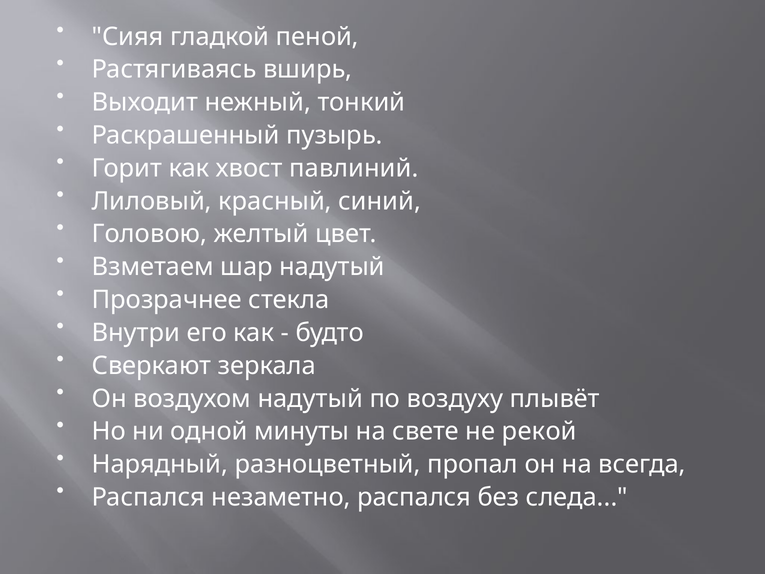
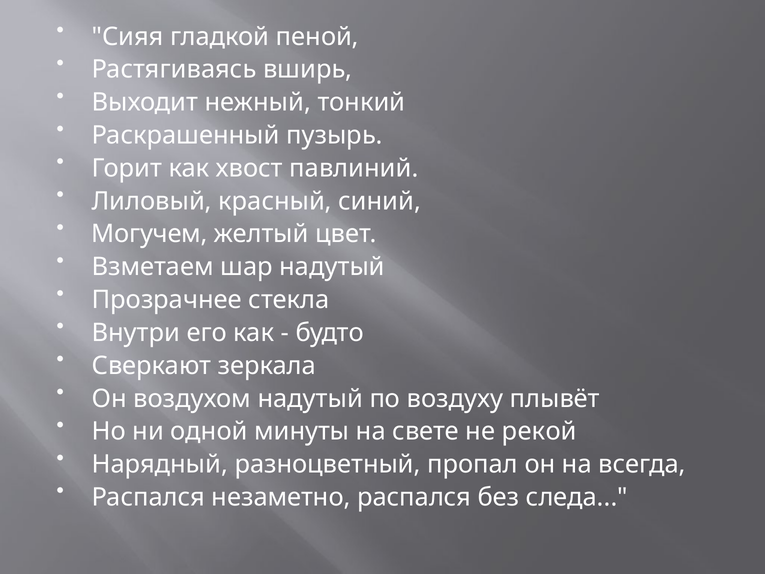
Головою: Головою -> Могучем (150, 234)
